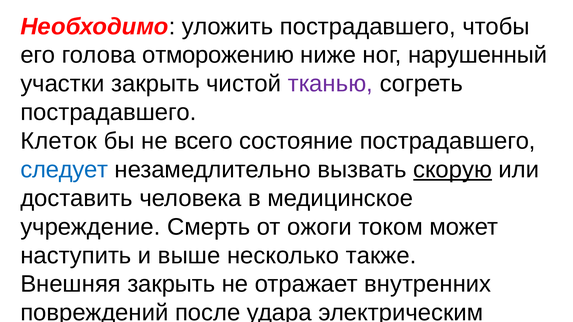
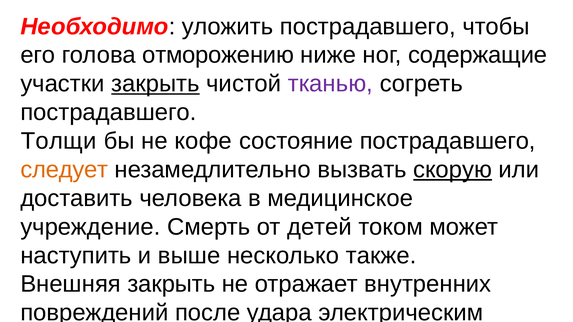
нарушенный: нарушенный -> содержащие (478, 55)
закрыть underline: none -> present (155, 84)
Клеток: Клеток -> Толщи (59, 141)
всего: всего -> кофе (203, 141)
следует colour: blue -> orange (64, 170)
ожоги: ожоги -> детей (319, 227)
